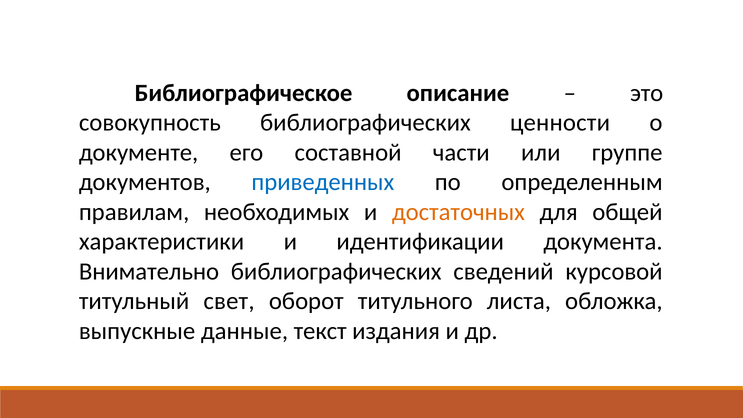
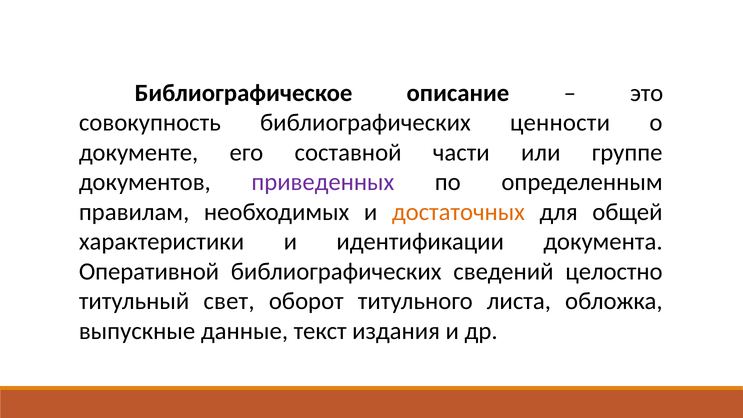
приведенных colour: blue -> purple (323, 182)
Внимательно: Внимательно -> Оперативной (149, 271)
курсовой: курсовой -> целостно (614, 271)
